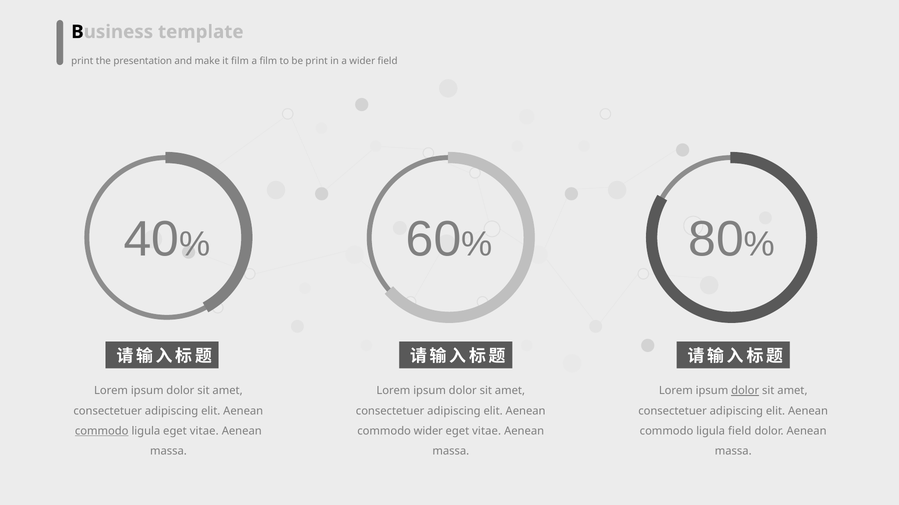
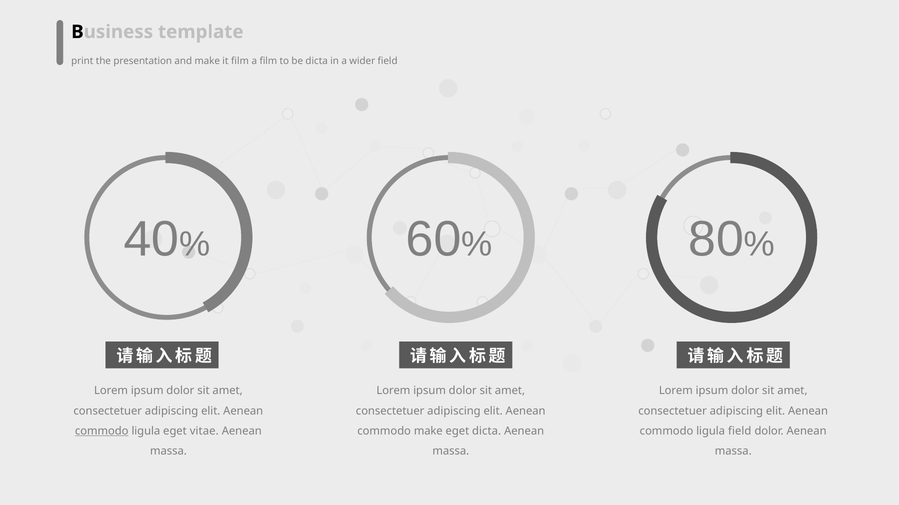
be print: print -> dicta (317, 61)
dolor underline: present -> none (745, 391)
commodo wider: wider -> make (428, 432)
vitae: vitae -> dicta (487, 432)
